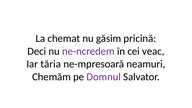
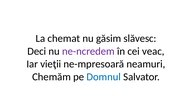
pricină: pricină -> slăvesc (140, 38)
tăria: tăria -> vieţii (51, 64)
Domnul colour: purple -> blue (104, 77)
